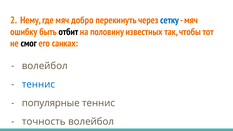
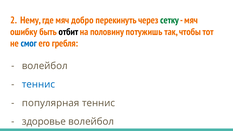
сетку colour: blue -> green (170, 20)
известных: известных -> потужишь (144, 32)
смог colour: black -> blue (29, 43)
санках: санках -> гребля (65, 43)
популярные: популярные -> популярная (51, 103)
точность: точность -> здоровье (44, 122)
